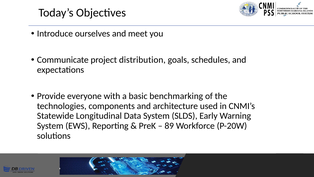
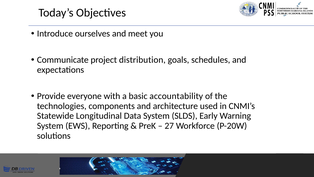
benchmarking: benchmarking -> accountability (176, 96)
89: 89 -> 27 (169, 126)
